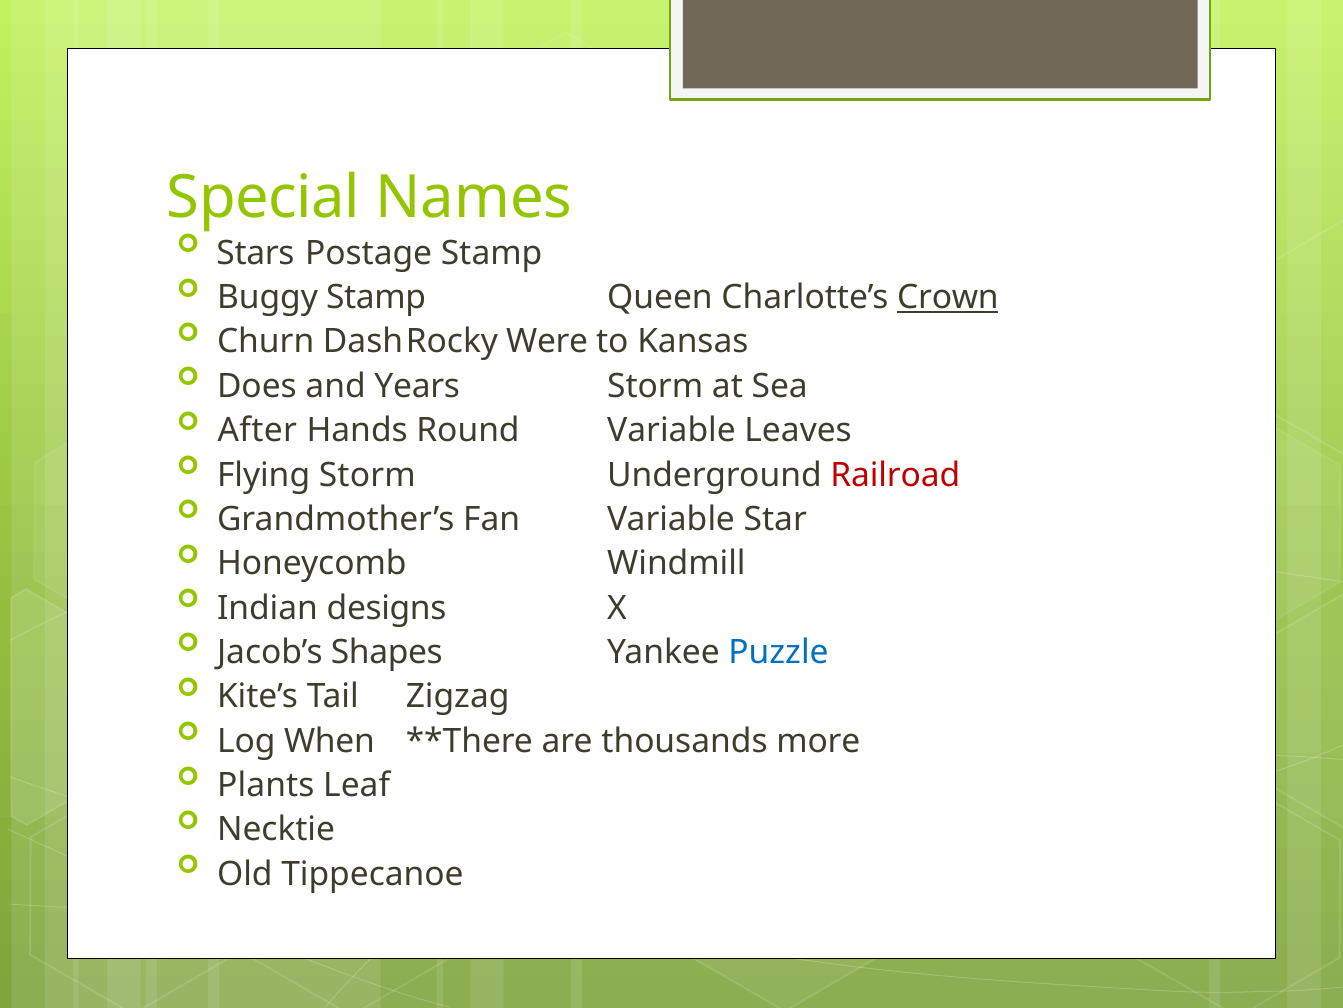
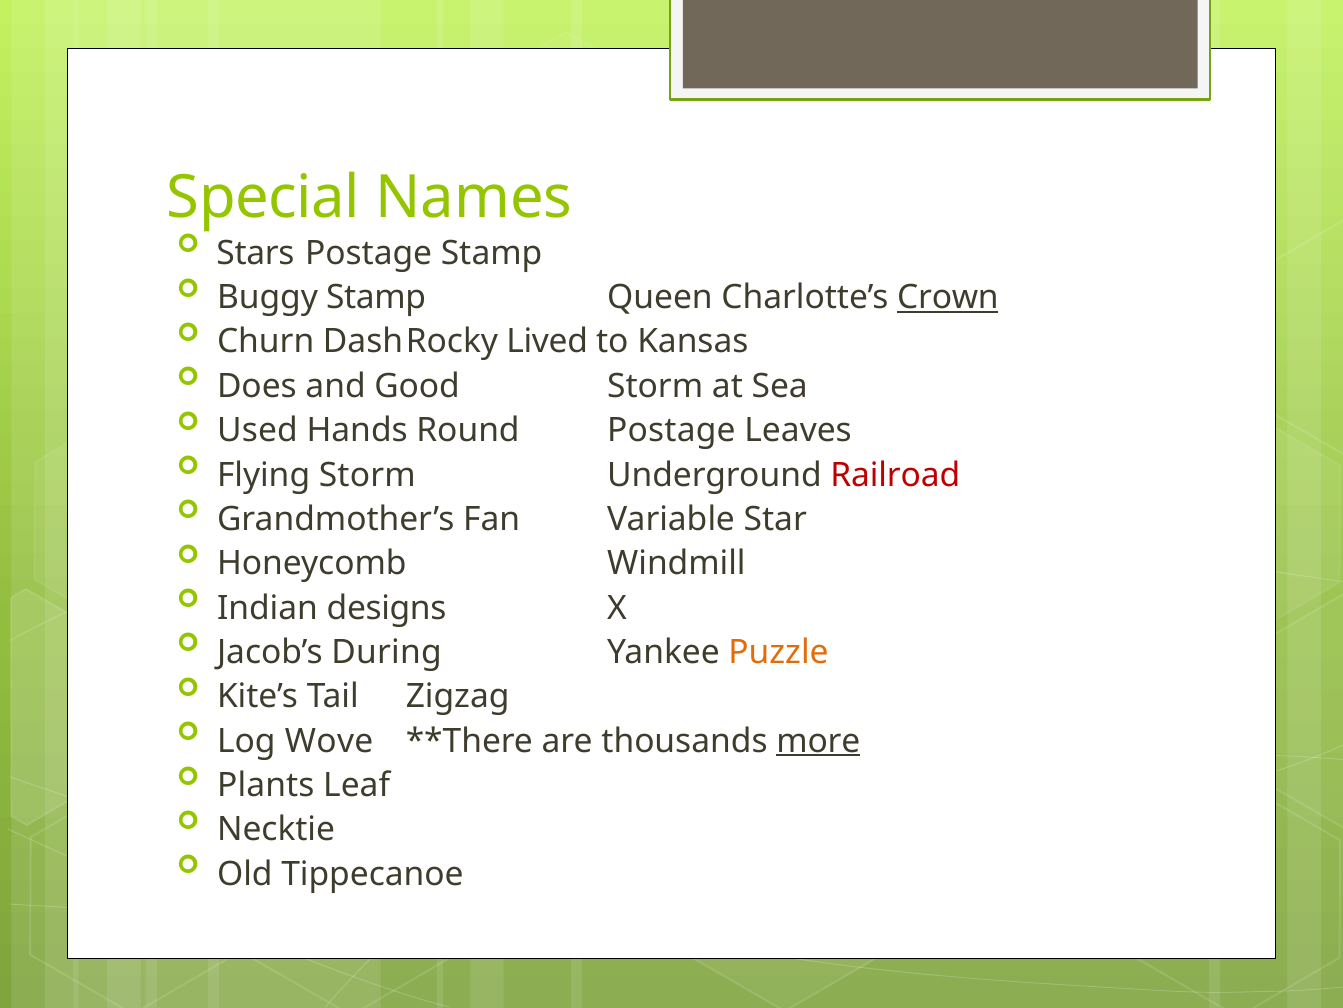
Were: Were -> Lived (547, 342)
Years: Years -> Good (417, 386)
After: After -> Used (257, 430)
Round Variable: Variable -> Postage (671, 430)
Shapes: Shapes -> During (387, 652)
Puzzle colour: blue -> orange (779, 652)
When: When -> Wove (329, 740)
more underline: none -> present (818, 740)
